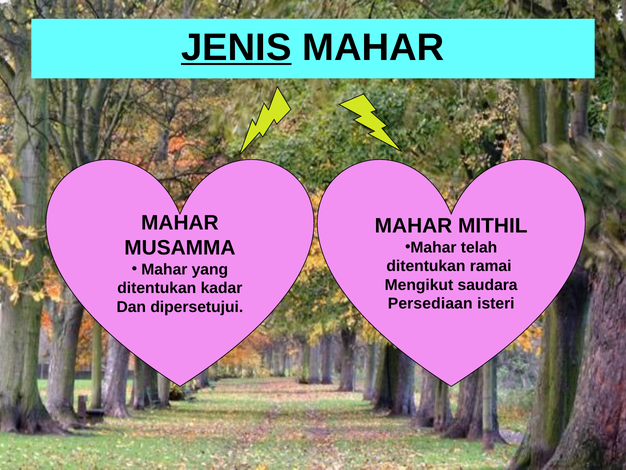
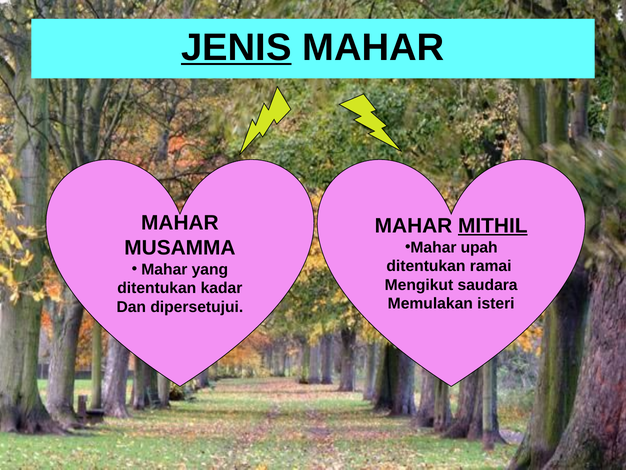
MITHIL underline: none -> present (493, 226)
telah: telah -> upah (479, 247)
Persediaan: Persediaan -> Memulakan (430, 303)
